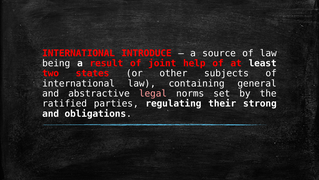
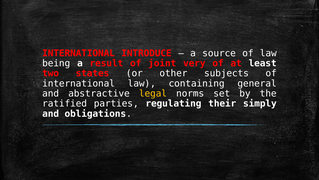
help: help -> very (194, 63)
legal colour: pink -> yellow (153, 93)
strong: strong -> simply (260, 103)
